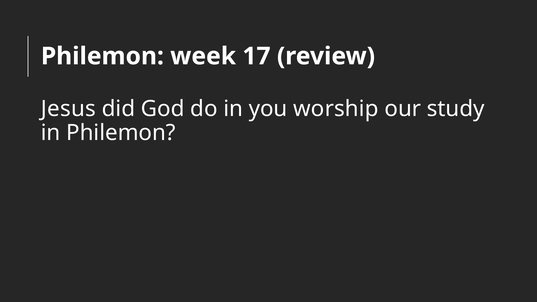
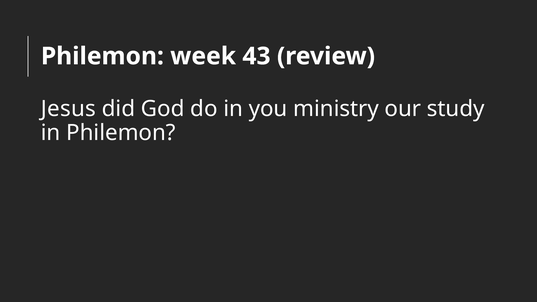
17: 17 -> 43 (256, 56)
worship: worship -> ministry (336, 109)
